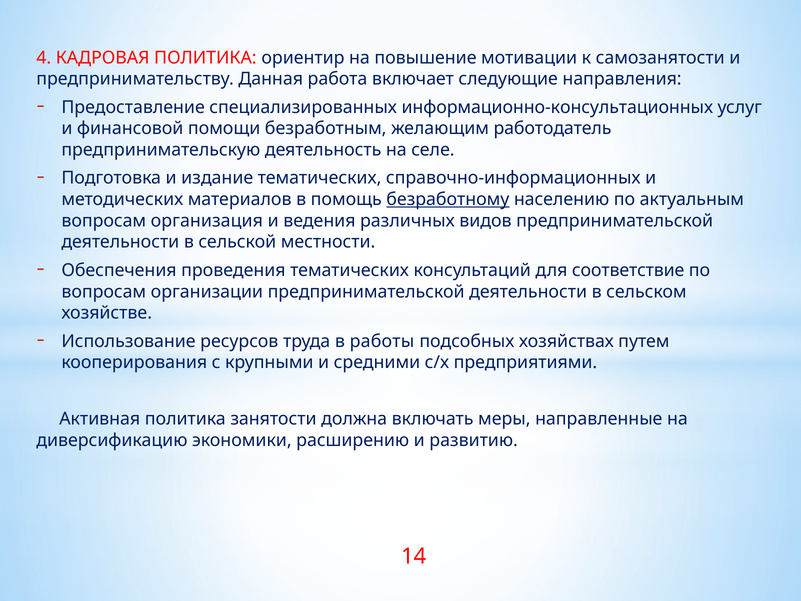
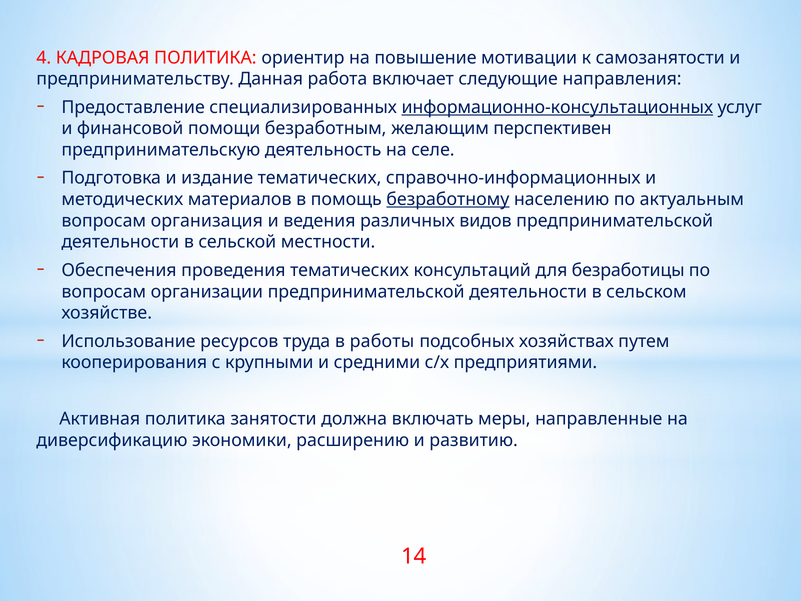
информационно-консультационных underline: none -> present (557, 107)
работодатель: работодатель -> перспективен (553, 129)
соответствие: соответствие -> безработицы (628, 270)
